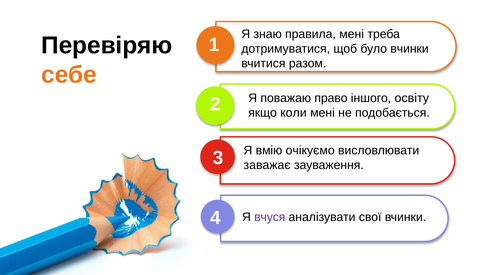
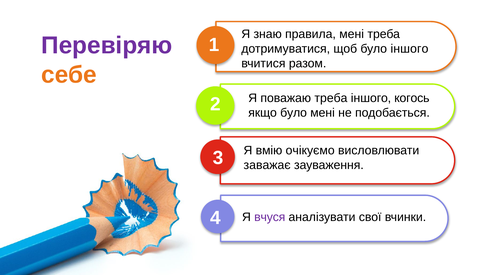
Перевіряю colour: black -> purple (107, 46)
було вчинки: вчинки -> іншого (409, 49)
поважаю право: право -> треба (331, 98)
освіту: освіту -> когось (412, 98)
якщо коли: коли -> було (294, 113)
